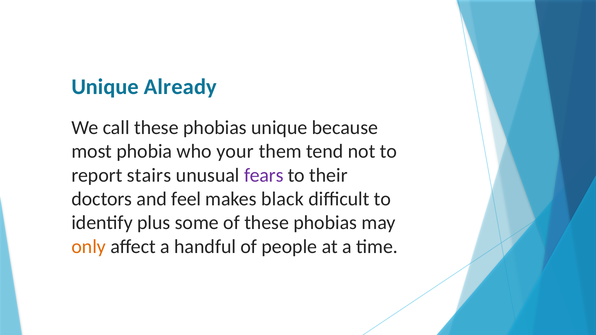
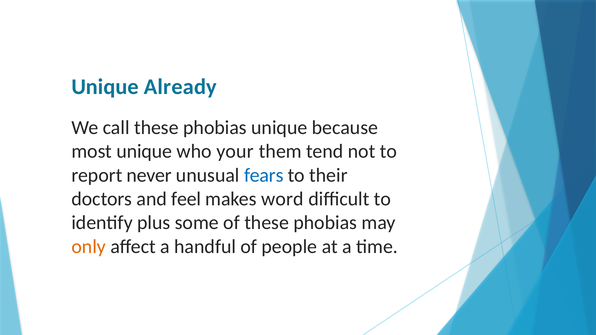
most phobia: phobia -> unique (144, 151)
stairs: stairs -> never (149, 175)
fears colour: purple -> blue (264, 175)
black: black -> word (282, 199)
